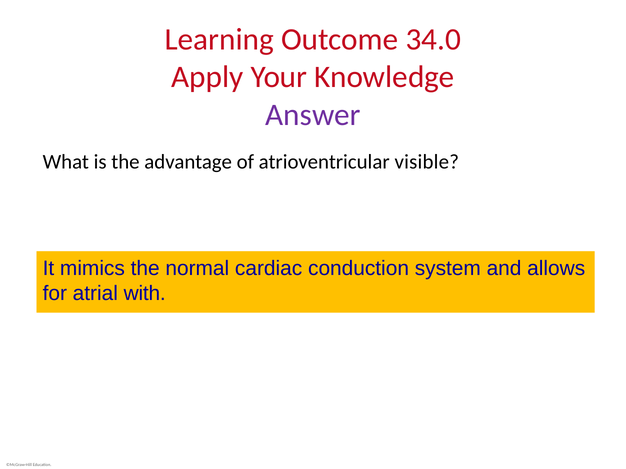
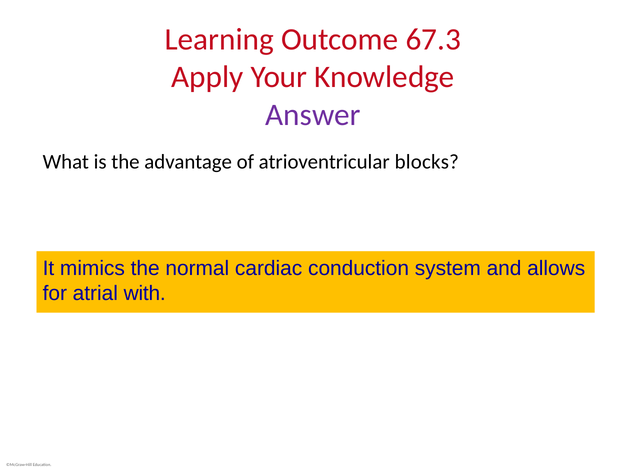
34.0: 34.0 -> 67.3 (433, 40)
visible: visible -> blocks (427, 162)
